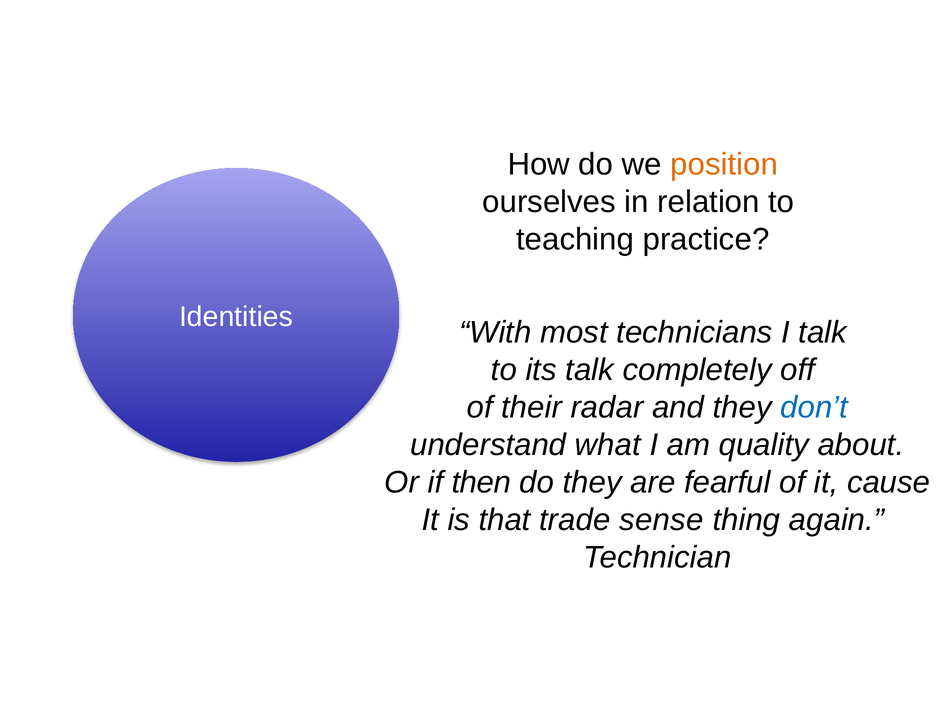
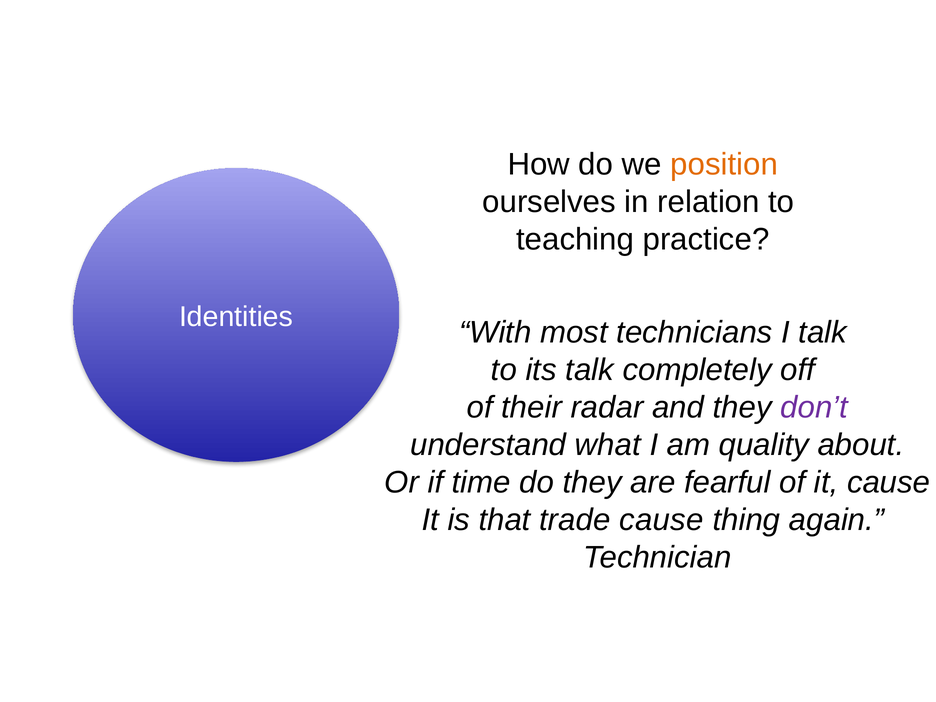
don’t colour: blue -> purple (814, 407)
then: then -> time (481, 482)
trade sense: sense -> cause (661, 520)
